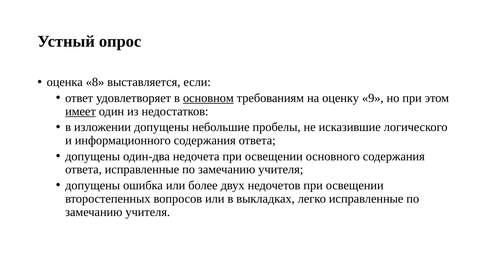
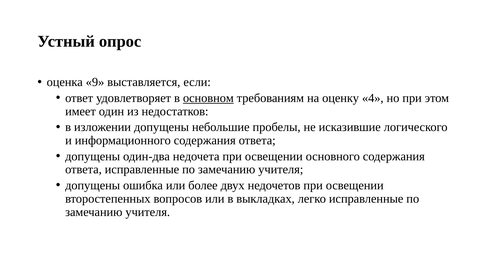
8: 8 -> 9 (95, 82)
9: 9 -> 4 (373, 98)
имеет underline: present -> none (81, 111)
